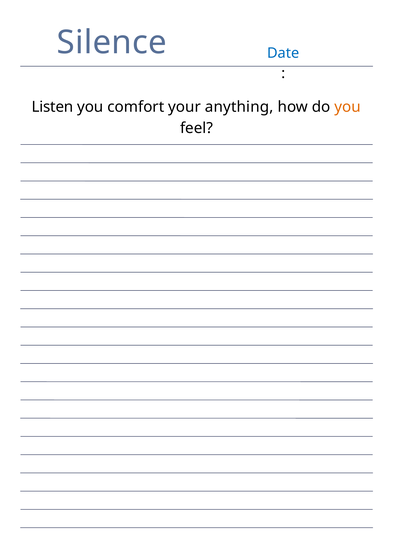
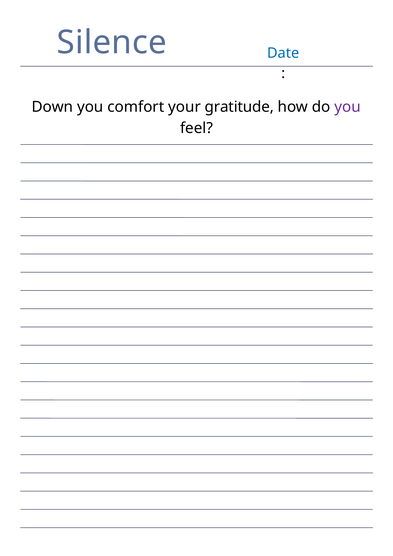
Listen: Listen -> Down (52, 107)
anything: anything -> gratitude (239, 107)
you colour: orange -> purple (348, 107)
